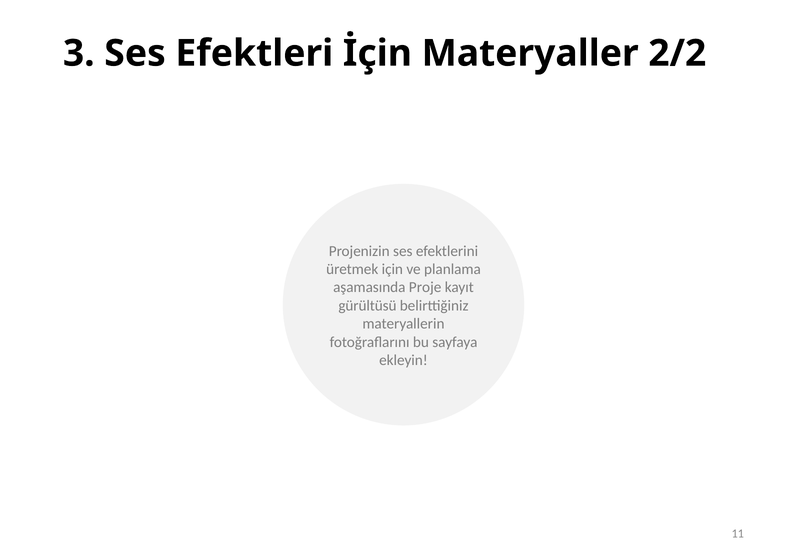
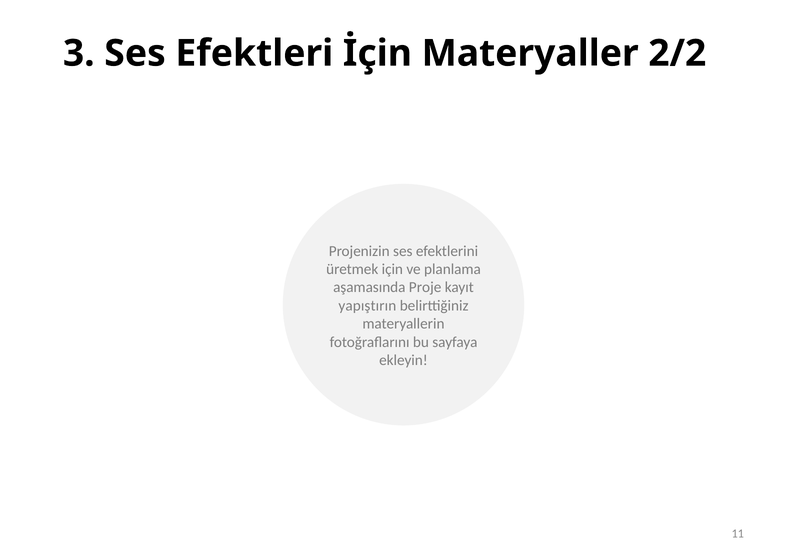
gürültüsü: gürültüsü -> yapıştırın (367, 305)
